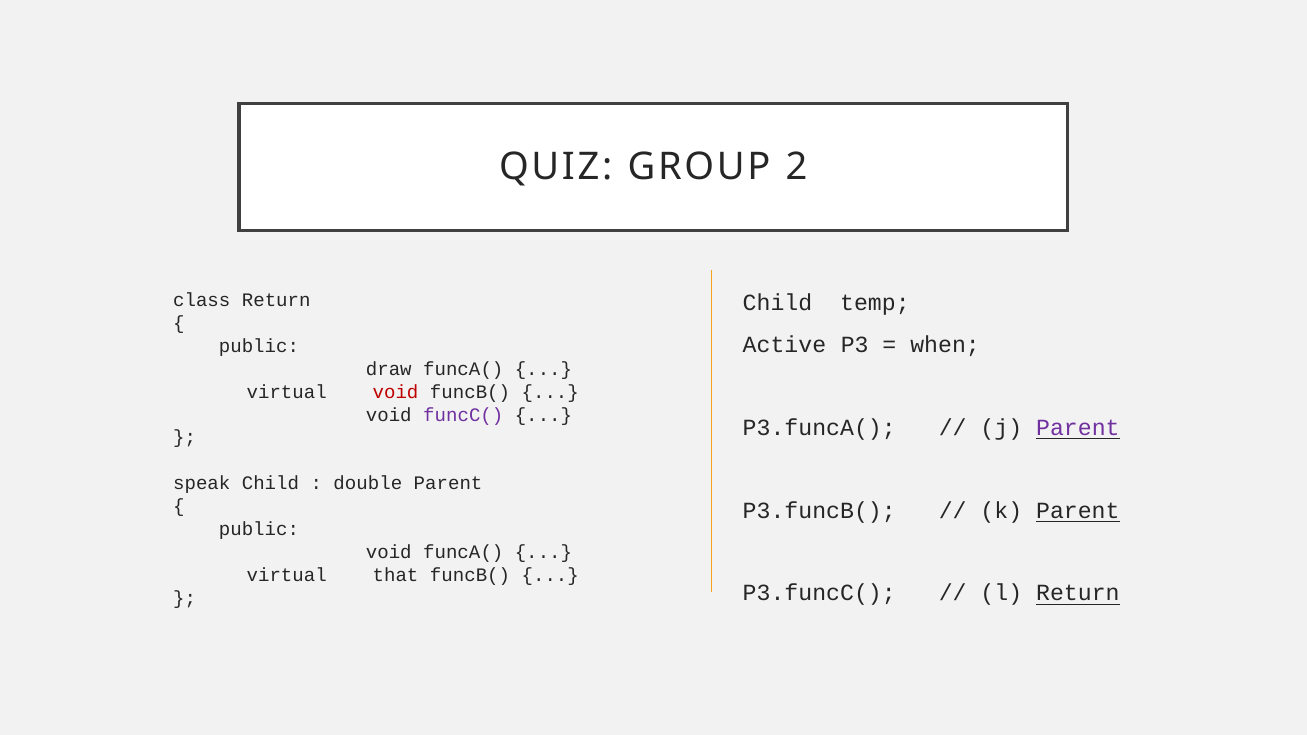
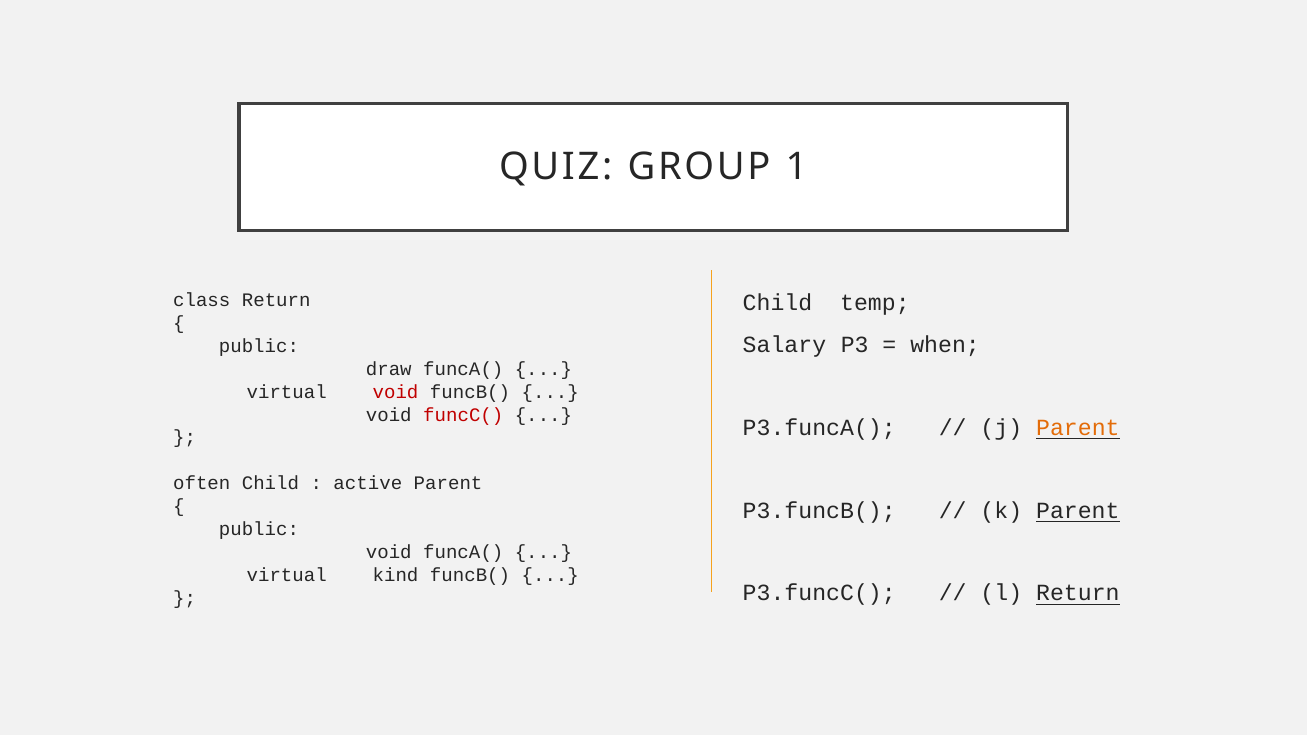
2: 2 -> 1 (796, 167)
Active: Active -> Salary (784, 345)
funcC( colour: purple -> red (463, 415)
Parent colour: purple -> orange (1078, 428)
speak: speak -> often (202, 484)
double: double -> active (368, 484)
that: that -> kind (396, 575)
